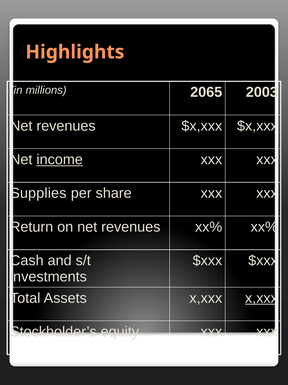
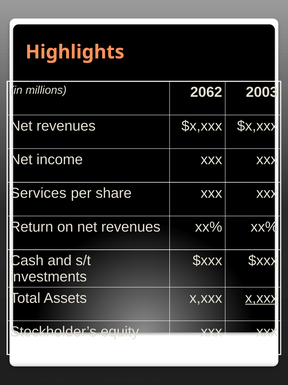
2065: 2065 -> 2062 (206, 92)
income underline: present -> none (60, 159)
Supplies: Supplies -> Services (38, 193)
